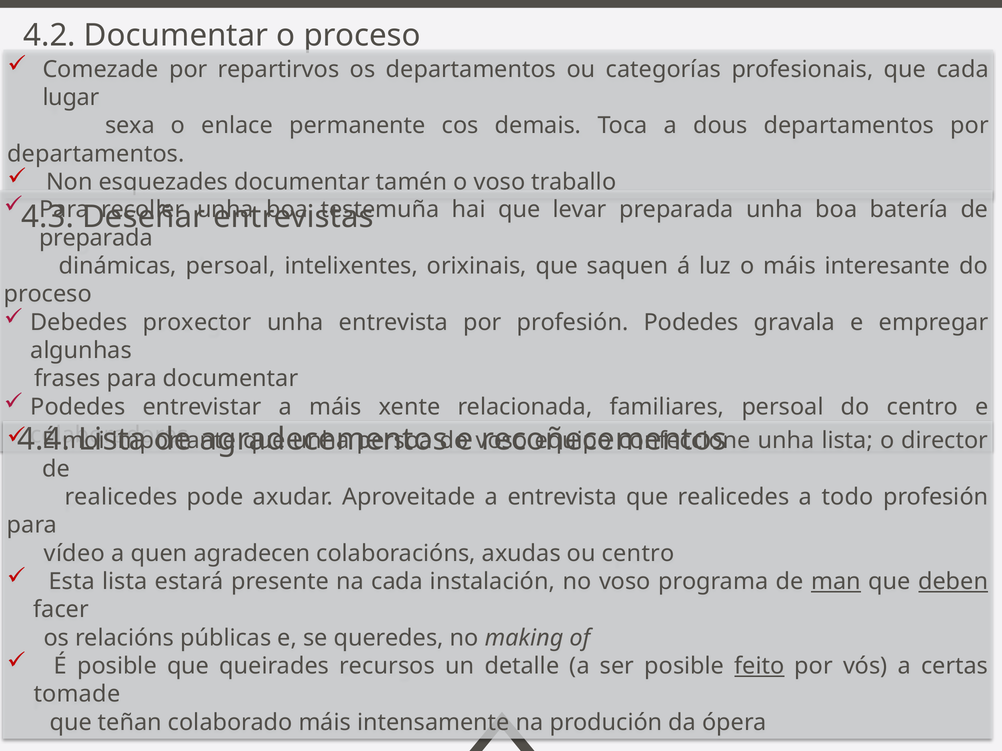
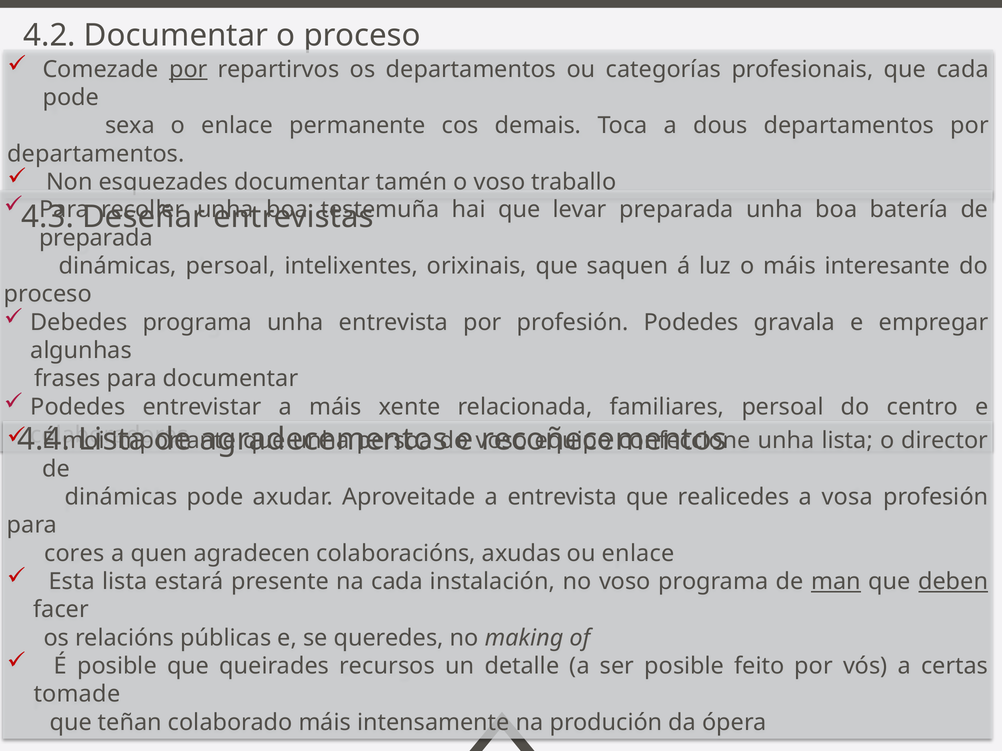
por underline: none -> present (188, 69)
lugar: lugar -> pode (71, 98)
Debedes proxector: proxector -> programa (197, 323)
realicedes: realicedes -> dinámicas (121, 497)
todo: todo -> vosa (847, 497)
vídeo: vídeo -> cores (74, 554)
ou centro: centro -> enlace (638, 554)
feito underline: present -> none (759, 666)
